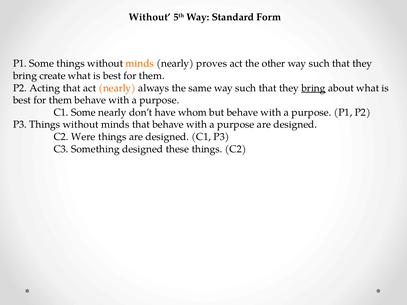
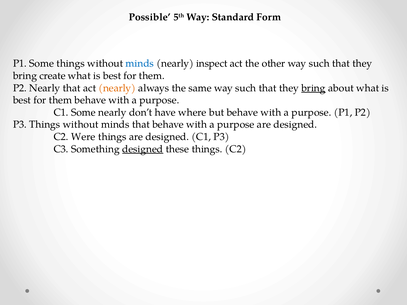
Without: Without -> Possible (150, 17)
minds colour: orange -> blue (140, 64)
proves: proves -> inspect (212, 64)
P2 Acting: Acting -> Nearly (45, 88)
whom: whom -> where (192, 112)
designed underline: none -> present (143, 149)
